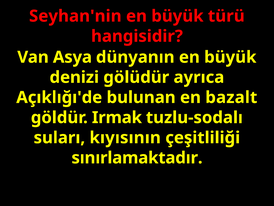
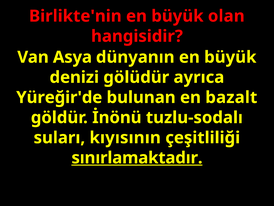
Seyhan'nin: Seyhan'nin -> Birlikte'nin (75, 16)
türü: türü -> olan (226, 16)
Açıklığı'de: Açıklığı'de -> Yüreğir'de (59, 97)
Irmak: Irmak -> İnönü (117, 117)
sınırlamaktadır underline: none -> present (137, 157)
